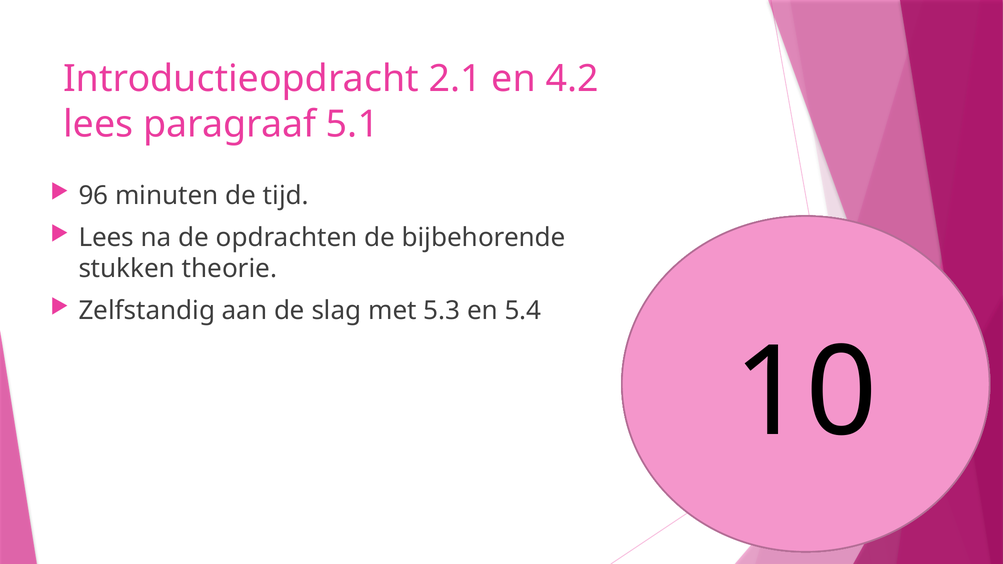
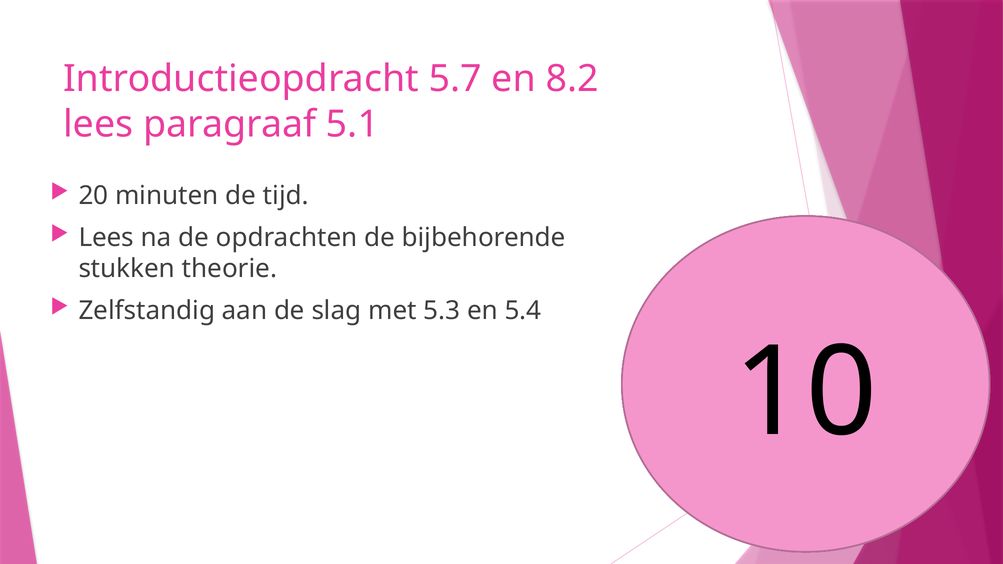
2.1: 2.1 -> 5.7 (455, 79)
4.2: 4.2 -> 8.2 (572, 79)
96: 96 -> 20 (93, 196)
